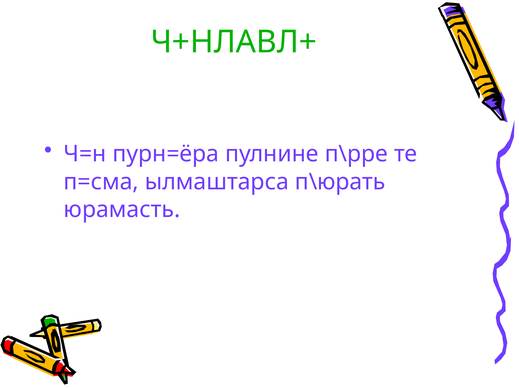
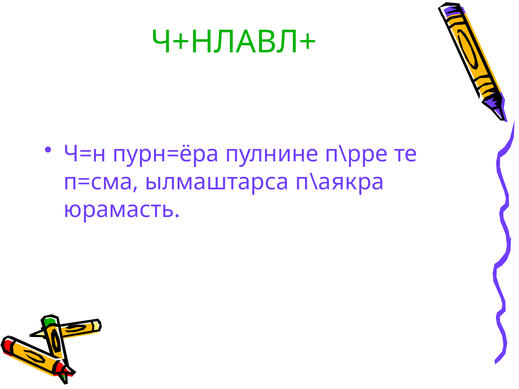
п\юрать: п\юрать -> п\аякра (340, 182)
